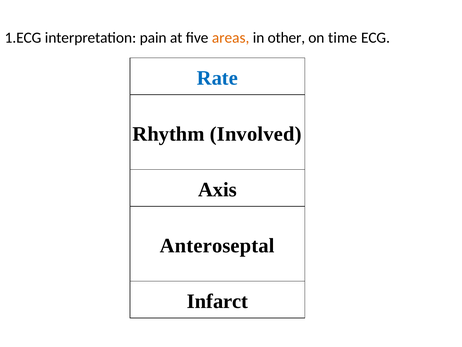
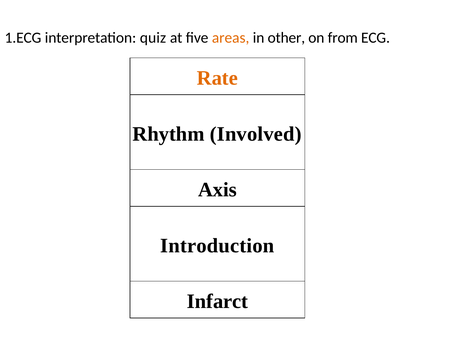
pain: pain -> quiz (153, 38)
time: time -> from (343, 38)
Rate colour: blue -> orange (217, 78)
Anteroseptal: Anteroseptal -> Introduction (217, 245)
